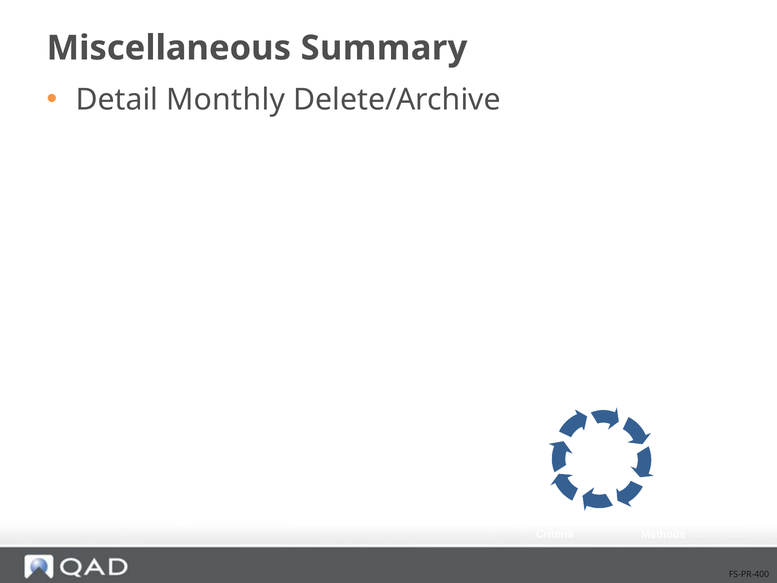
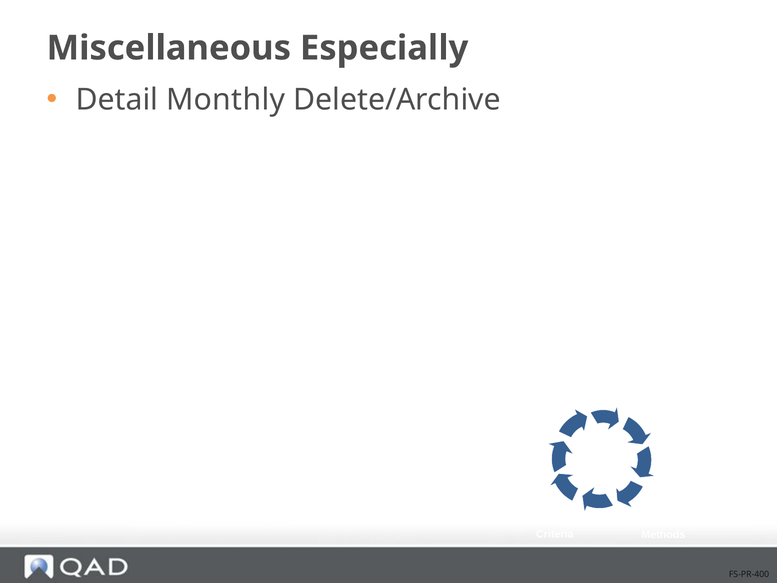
Summary: Summary -> Especially (384, 48)
